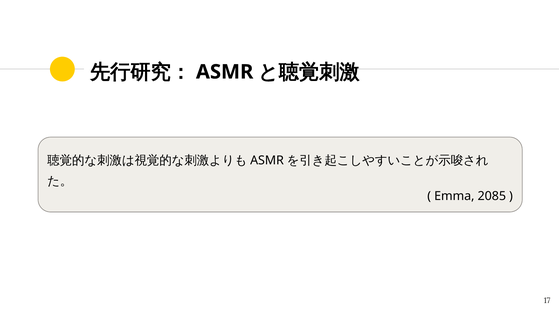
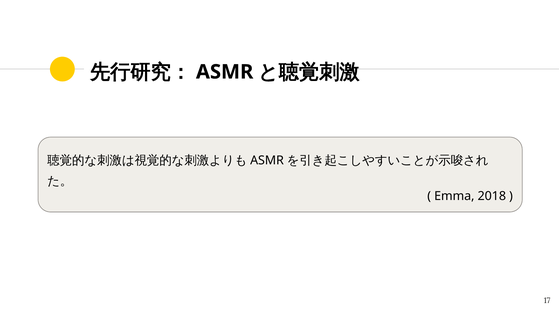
2085: 2085 -> 2018 (492, 196)
